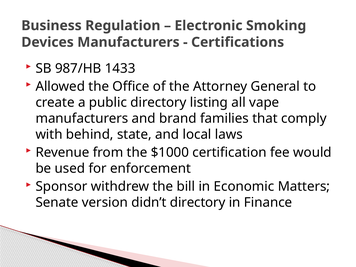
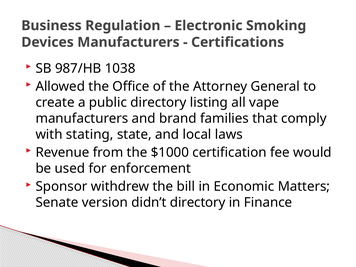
1433: 1433 -> 1038 (120, 68)
behind: behind -> stating (90, 134)
